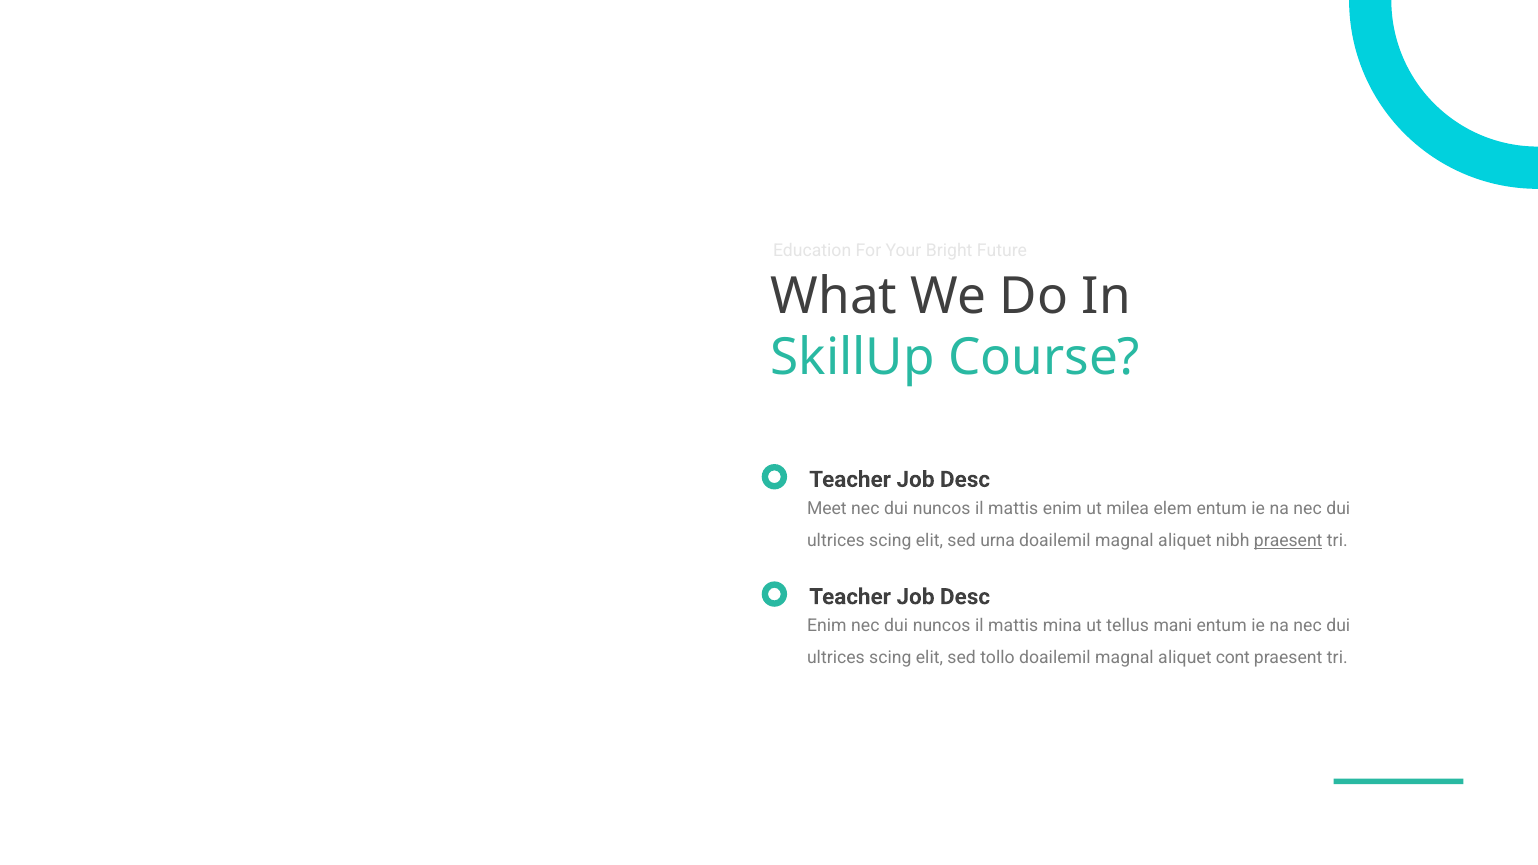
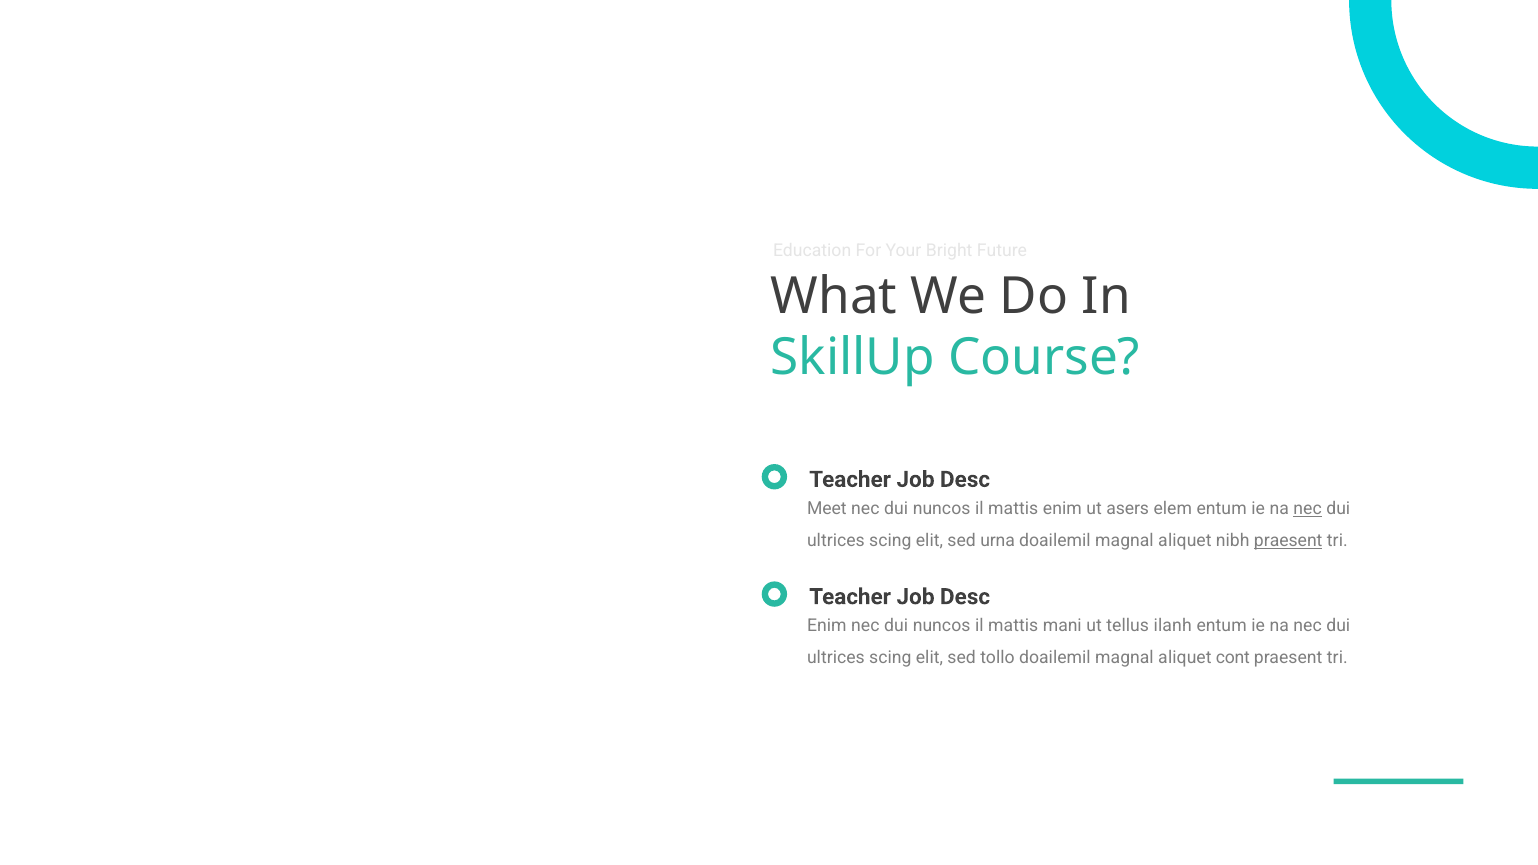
milea: milea -> asers (1128, 509)
nec underline: none -> present (1308, 509)
mina: mina -> mani (1062, 626)
mani: mani -> ilanh (1173, 626)
